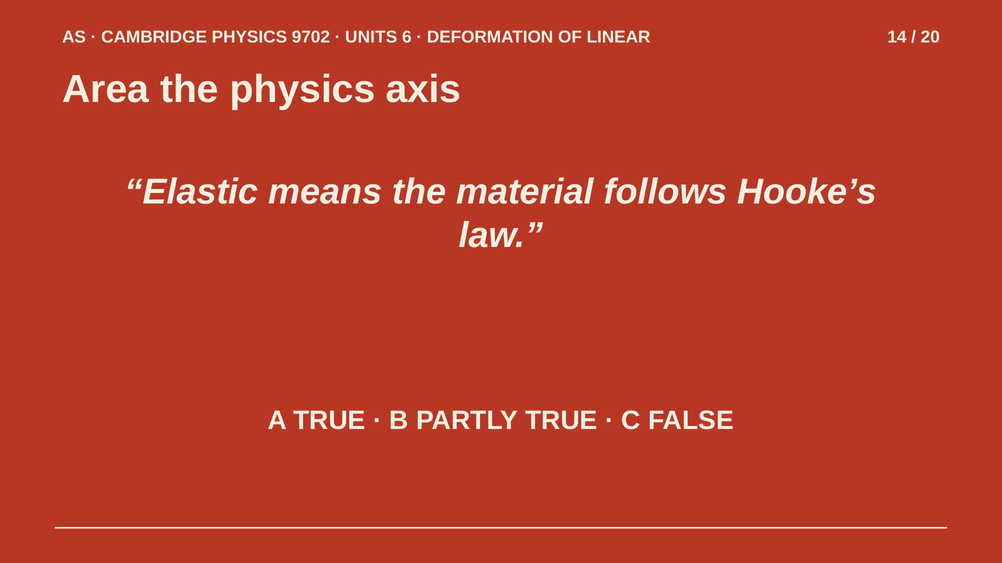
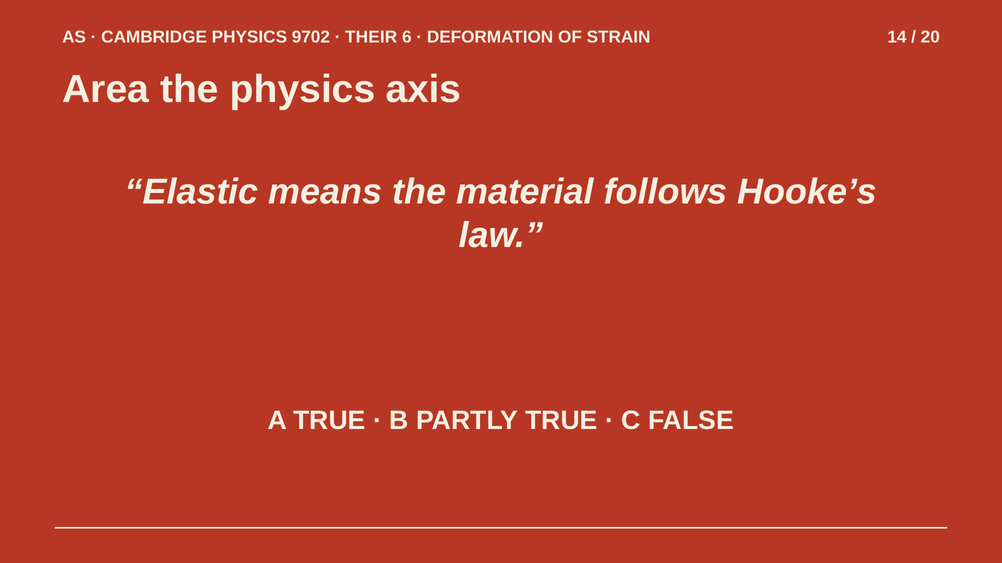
UNITS: UNITS -> THEIR (371, 37)
LINEAR: LINEAR -> STRAIN (619, 37)
